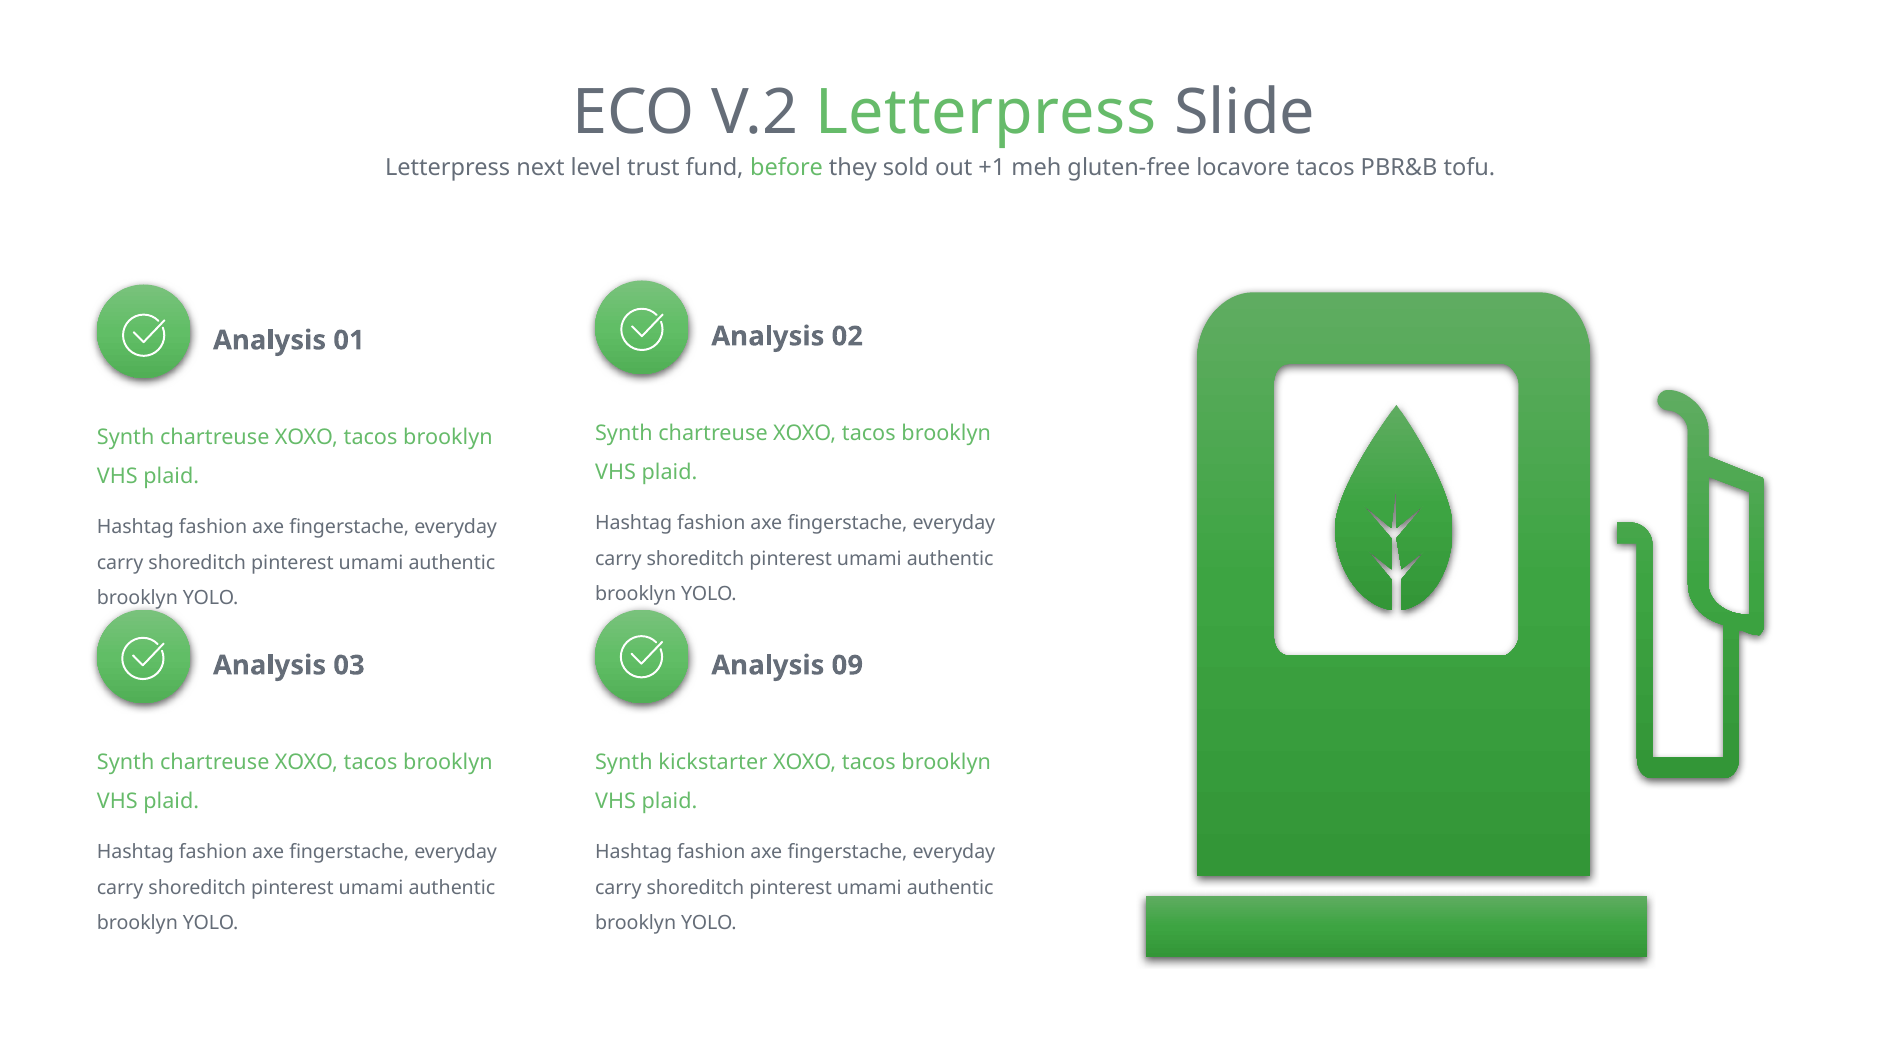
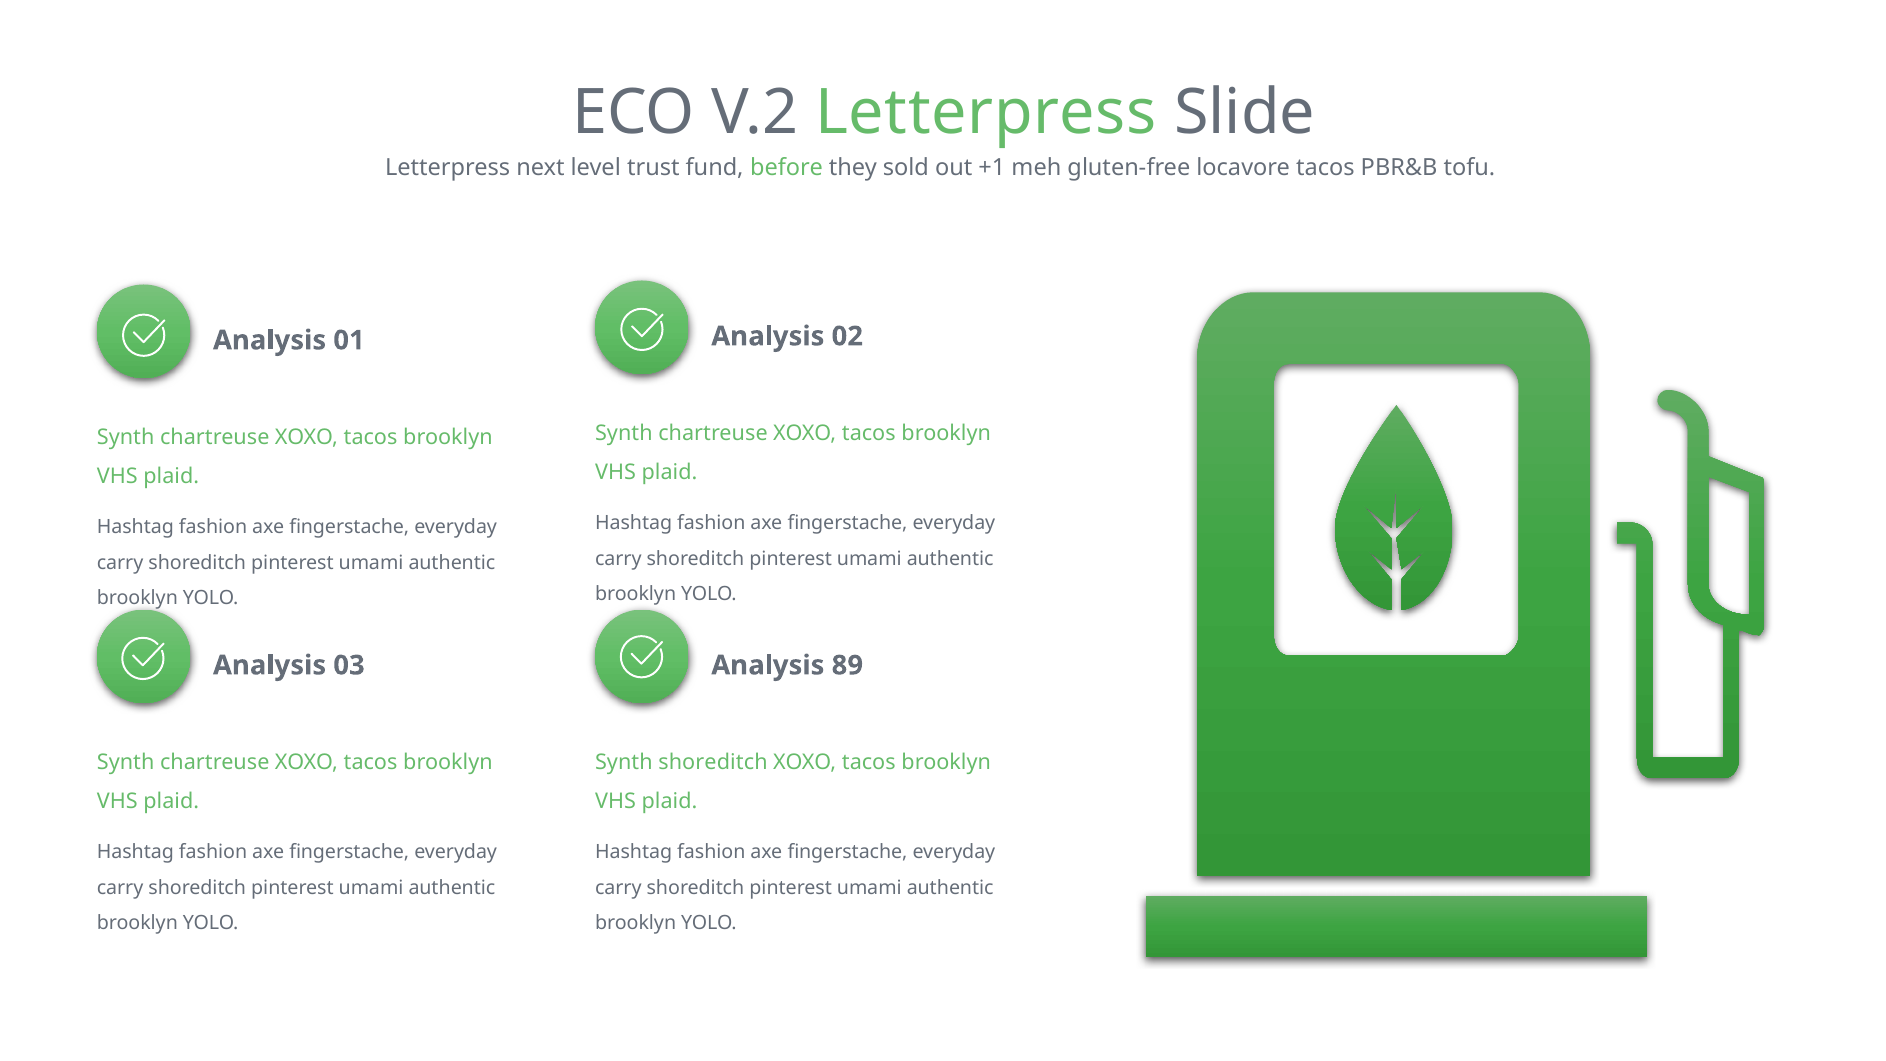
09: 09 -> 89 (847, 665)
Synth kickstarter: kickstarter -> shoreditch (713, 762)
